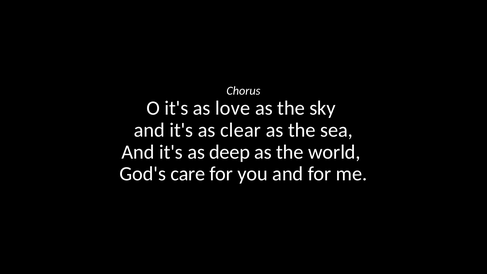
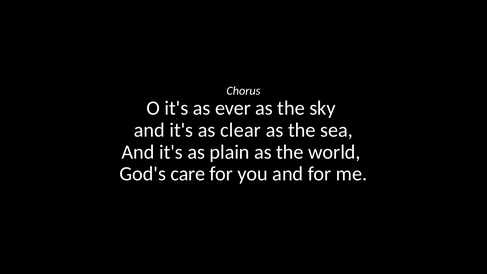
love: love -> ever (233, 108)
deep: deep -> plain (230, 152)
